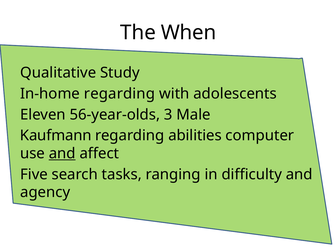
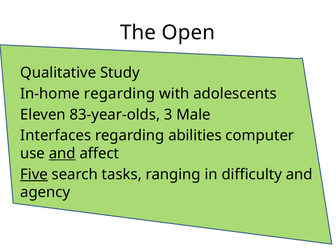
When: When -> Open (188, 33)
56-year-olds: 56-year-olds -> 83-year-olds (115, 115)
Kaufmann: Kaufmann -> Interfaces (56, 136)
Five underline: none -> present (34, 174)
